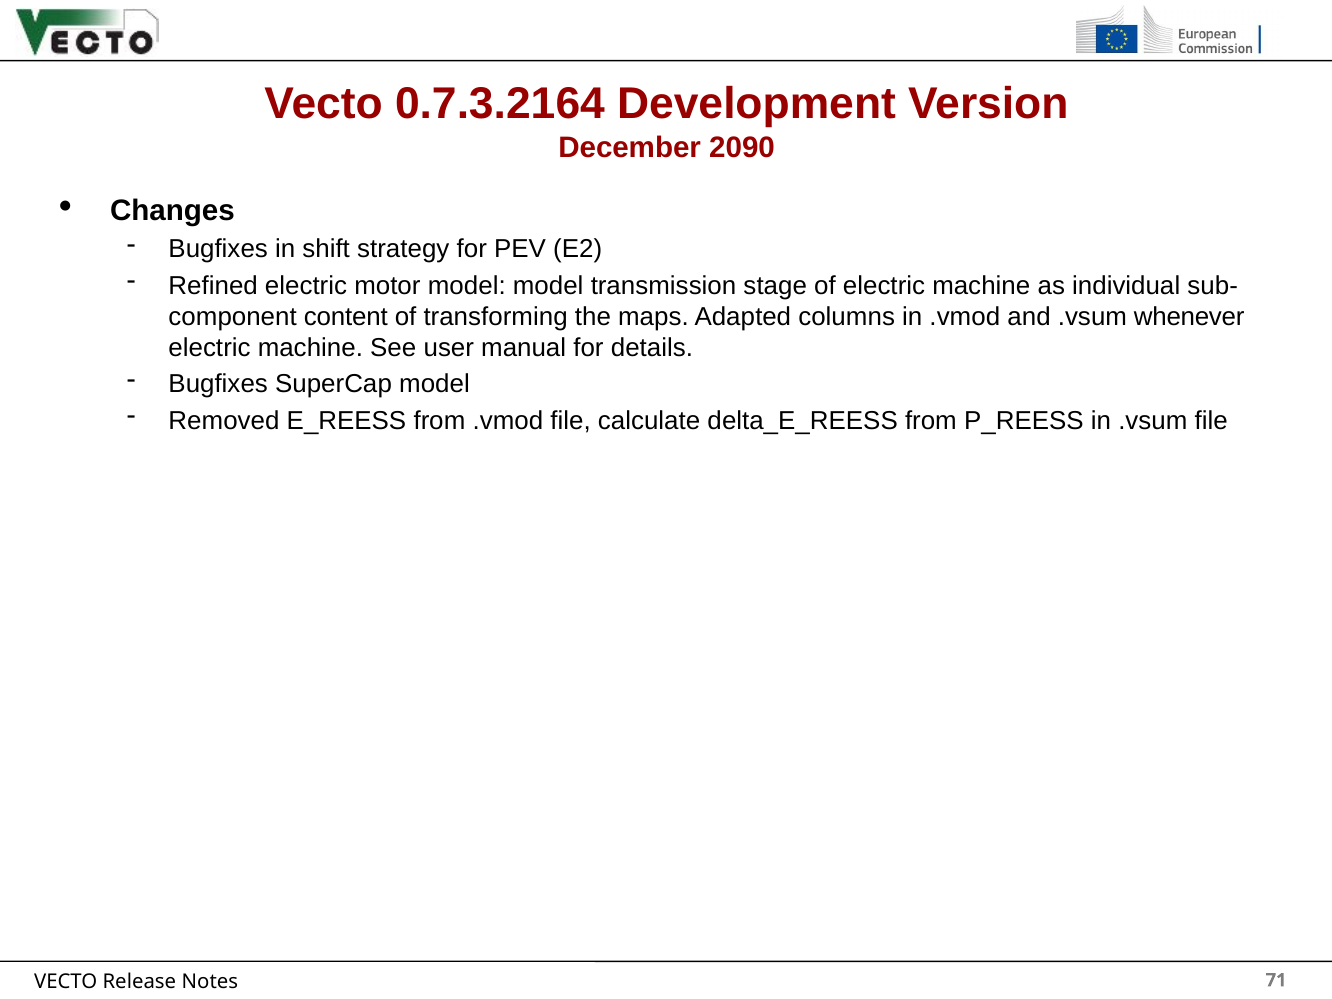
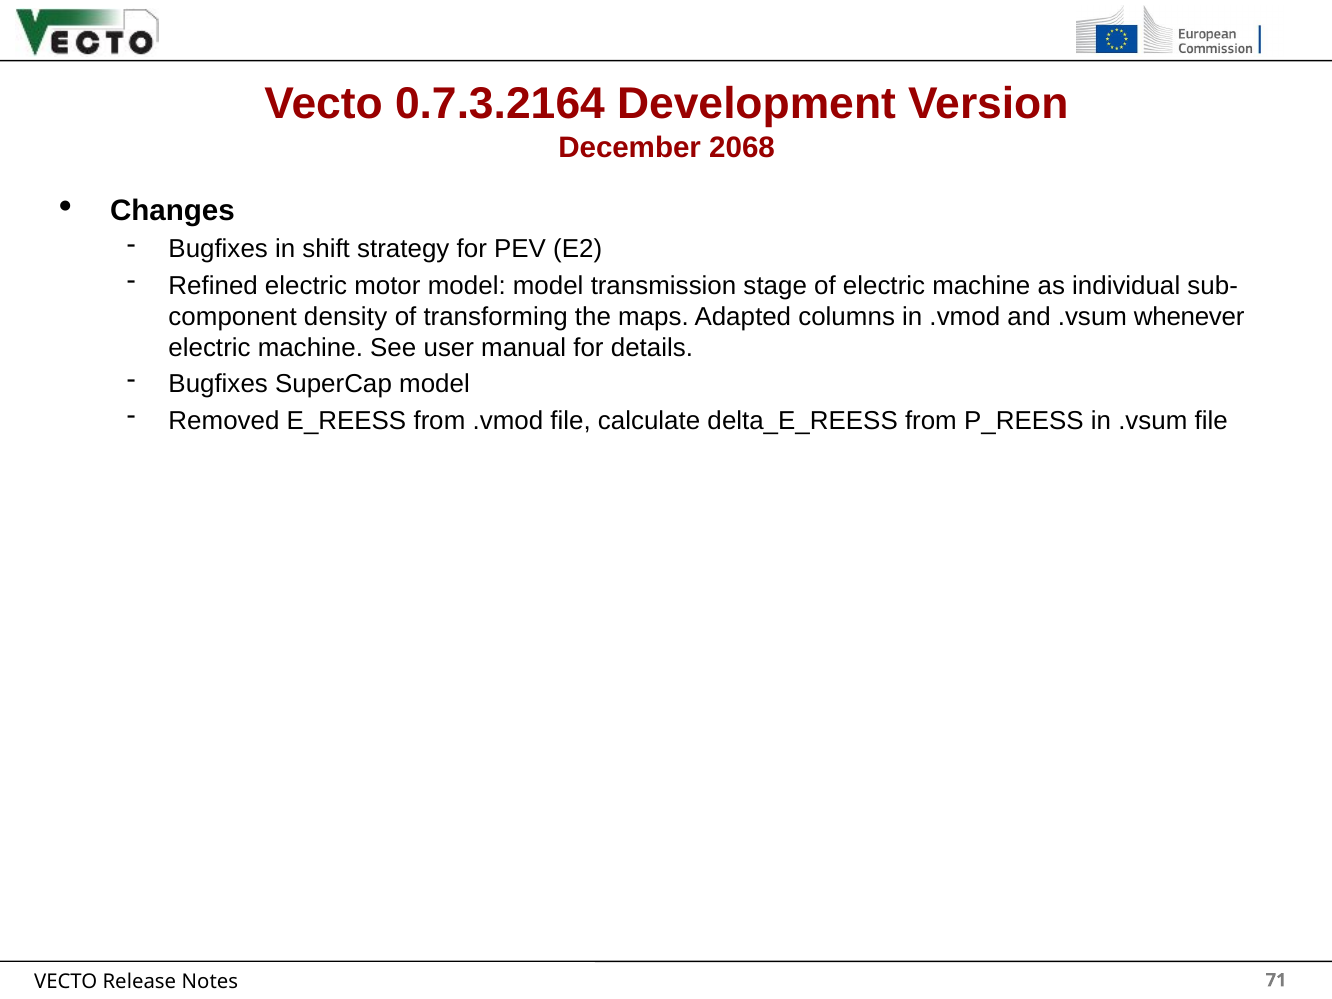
2090: 2090 -> 2068 (742, 148)
content: content -> density (346, 317)
